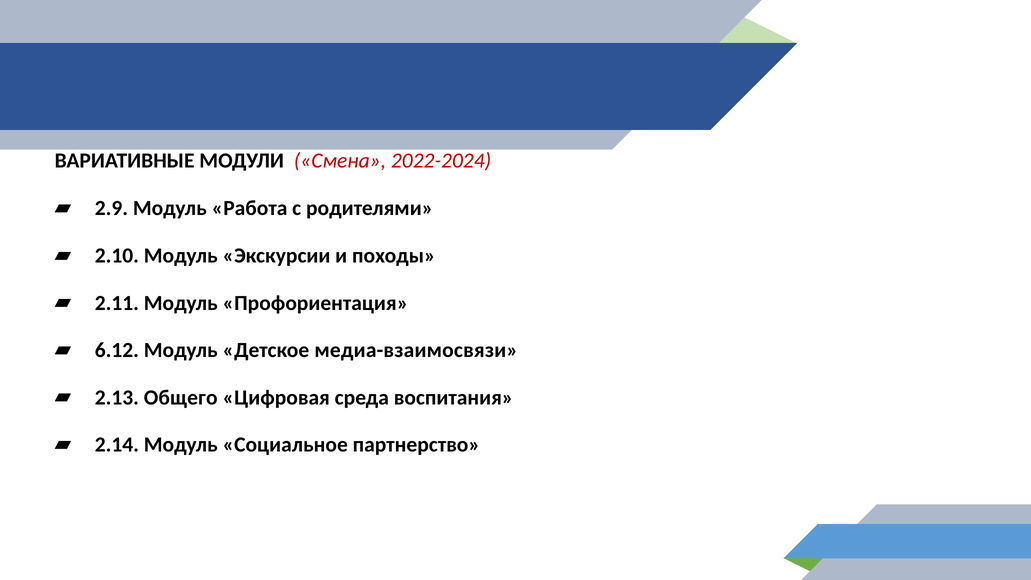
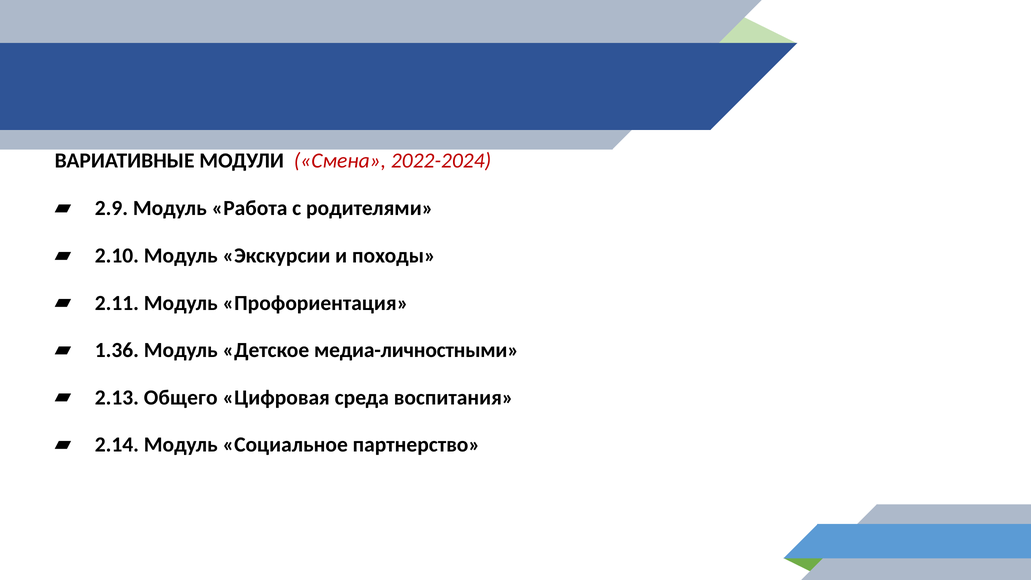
6.12: 6.12 -> 1.36 (117, 350)
медиа-взаимосвязи: медиа-взаимосвязи -> медиа-личностными (416, 350)
